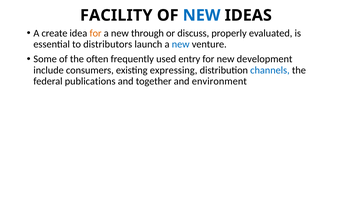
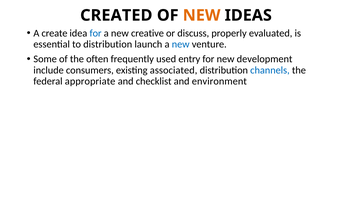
FACILITY: FACILITY -> CREATED (116, 15)
NEW colour: blue -> orange (202, 15)
for colour: orange -> blue (96, 33)
through: through -> creative (147, 33)
to distributors: distributors -> distribution (108, 44)
expressing: expressing -> associated (174, 70)
publications: publications -> appropriate (90, 81)
together: together -> checklist (154, 81)
